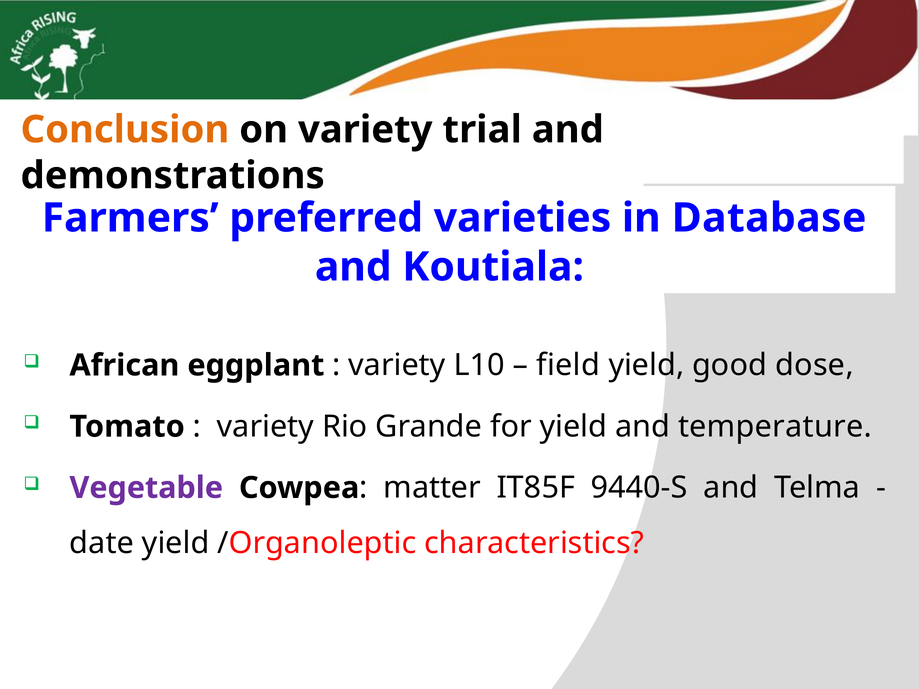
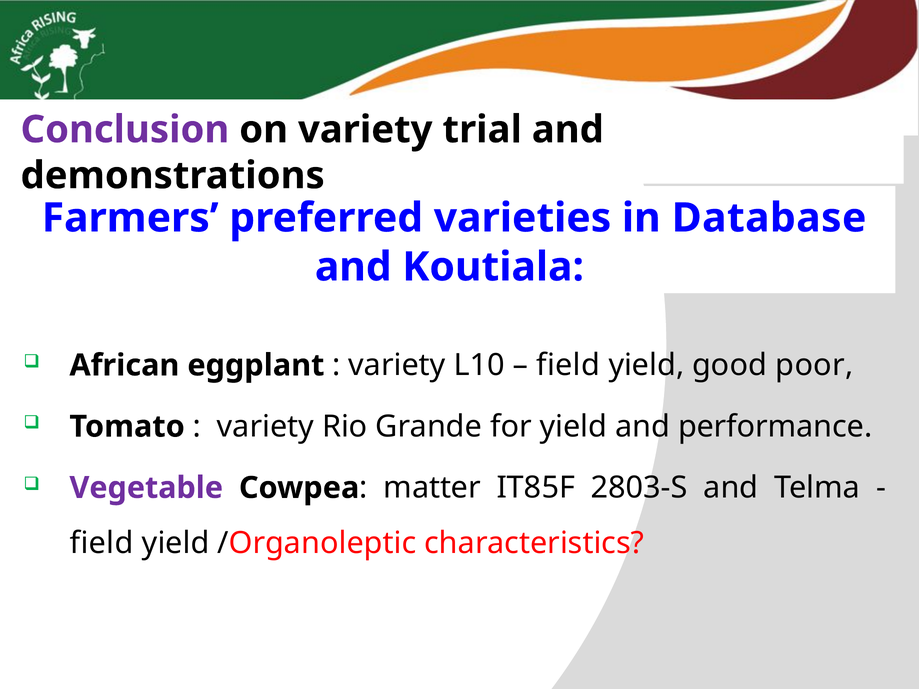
Conclusion colour: orange -> purple (125, 130)
dose: dose -> poor (814, 365)
temperature: temperature -> performance (775, 427)
9440-S: 9440-S -> 2803-S (639, 488)
date: date -> field (102, 543)
